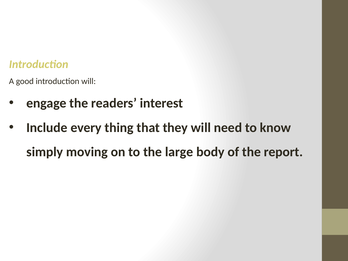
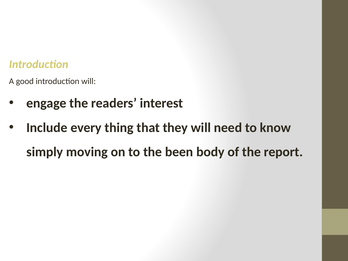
large: large -> been (179, 152)
